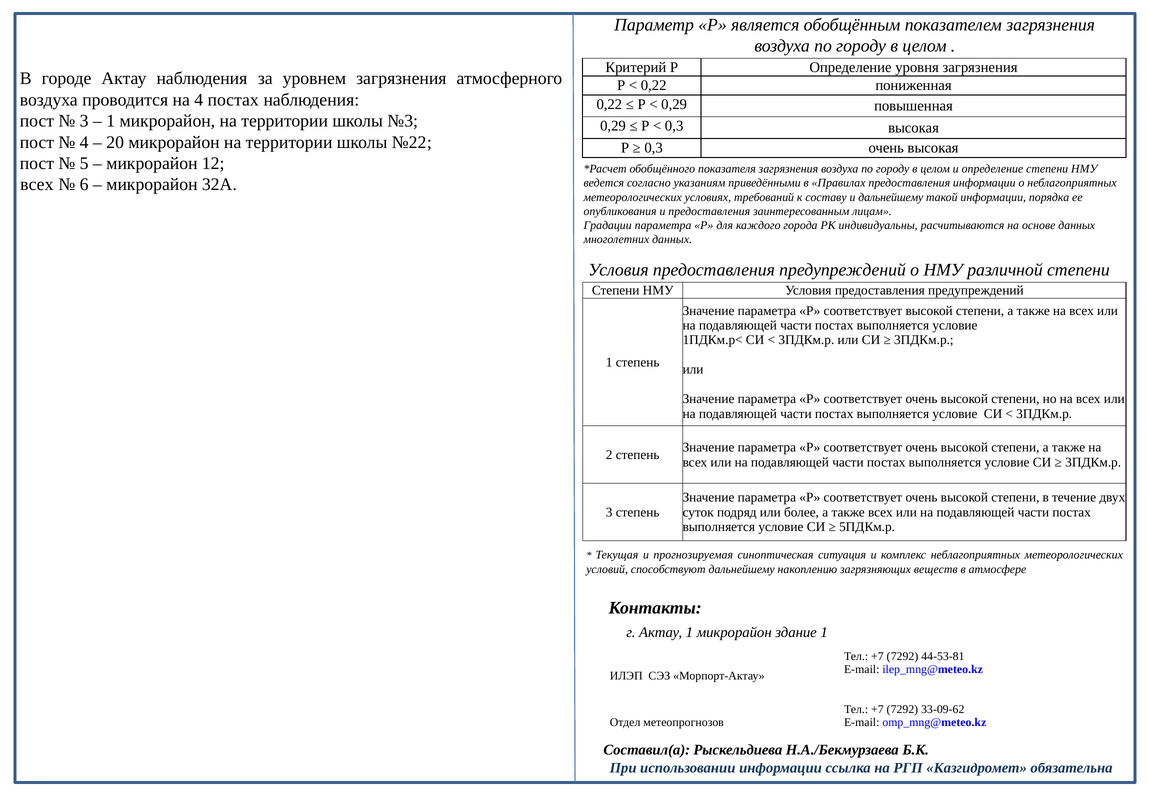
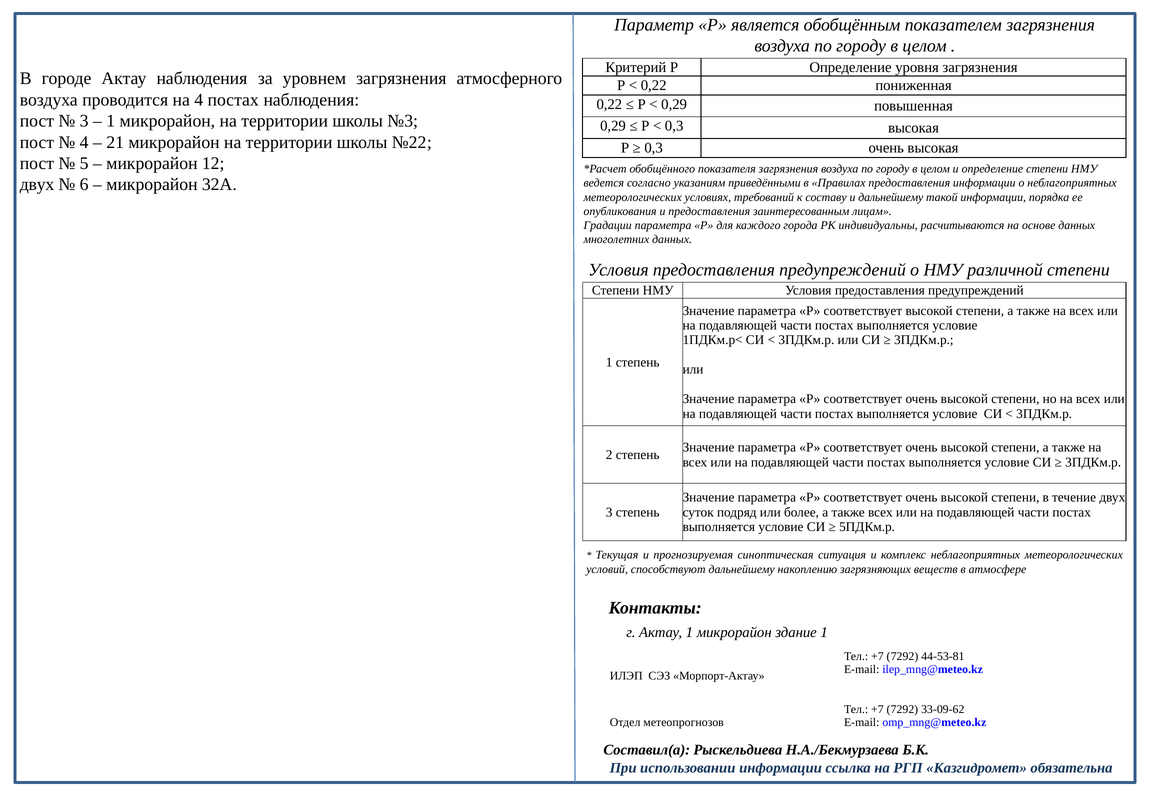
20: 20 -> 21 (115, 142)
всех: всех -> двух (37, 185)
